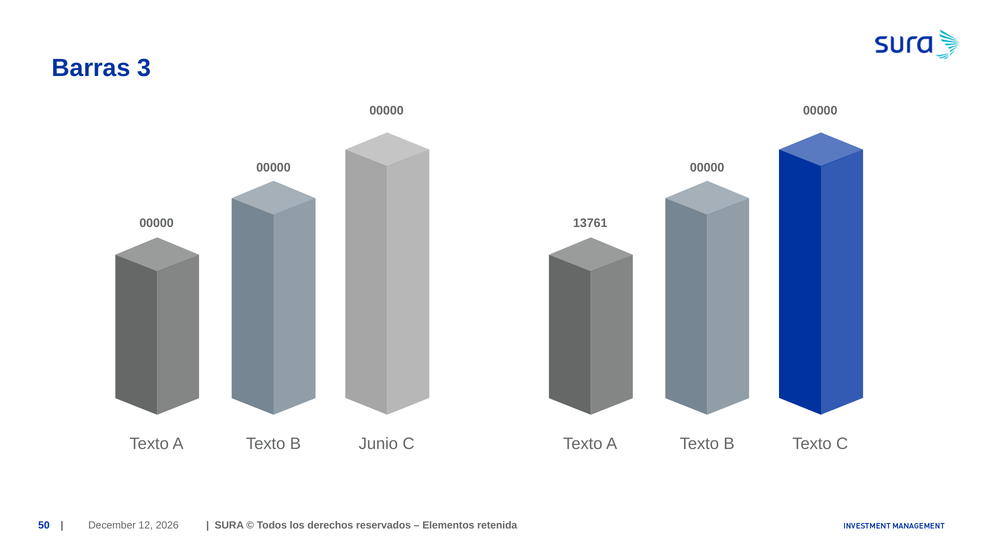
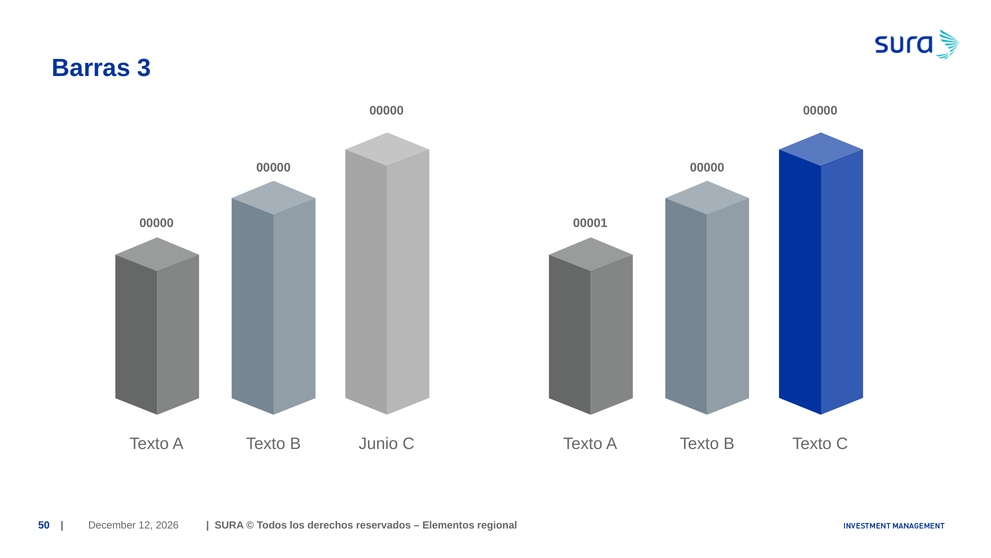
13761: 13761 -> 00001 (590, 223)
retenida: retenida -> regional (497, 525)
